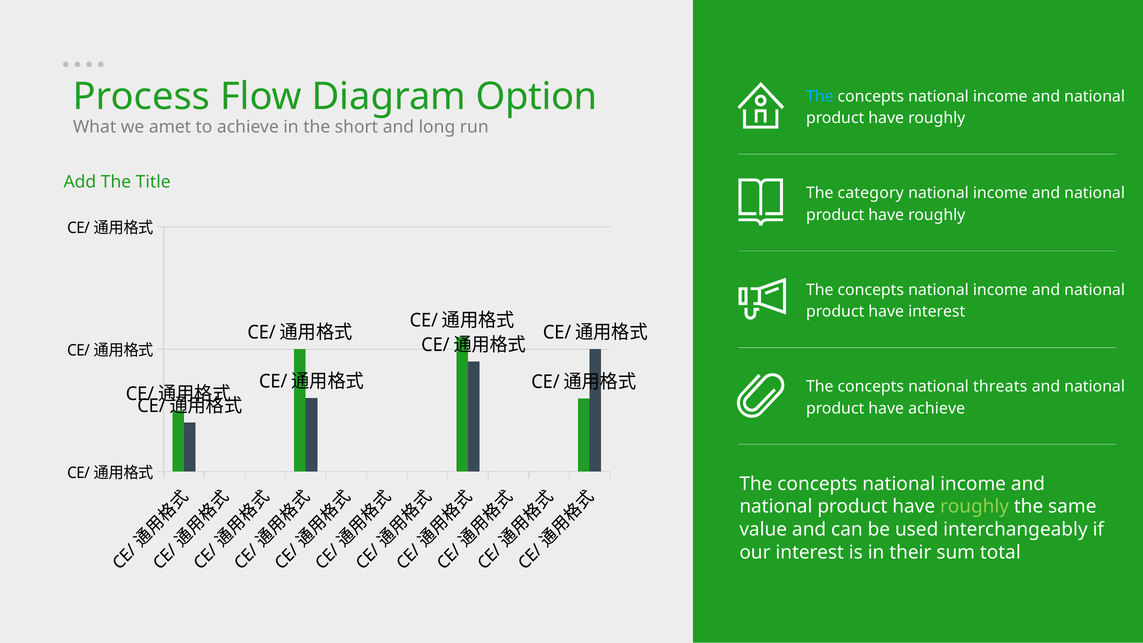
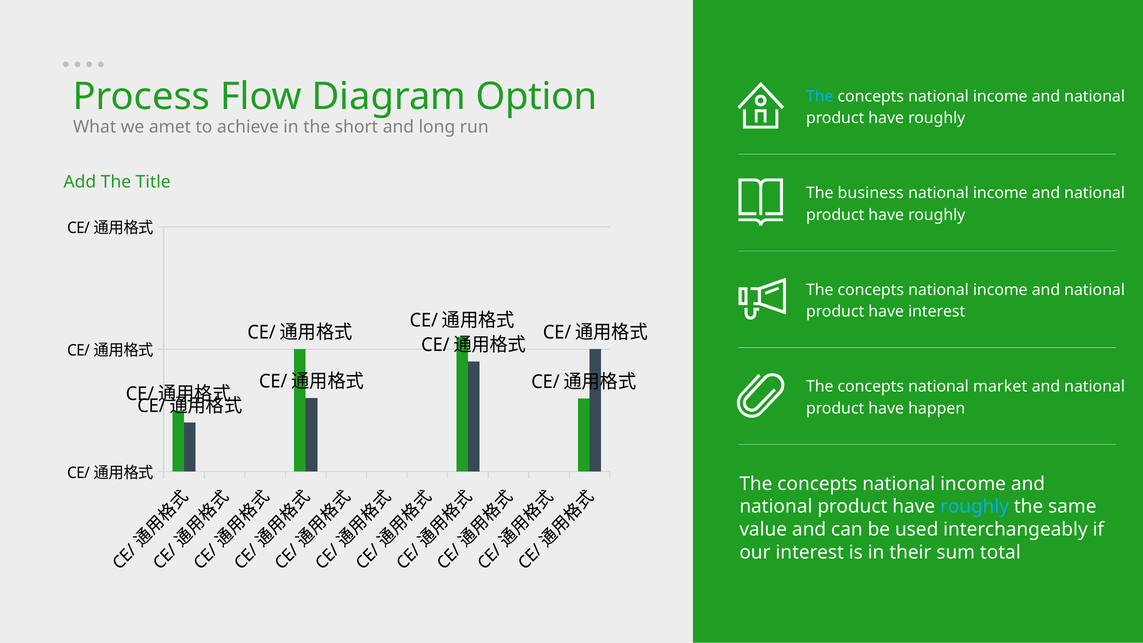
category: category -> business (871, 193)
threats: threats -> market (1000, 387)
have achieve: achieve -> happen (937, 408)
roughly colour: light green -> light blue (975, 507)
